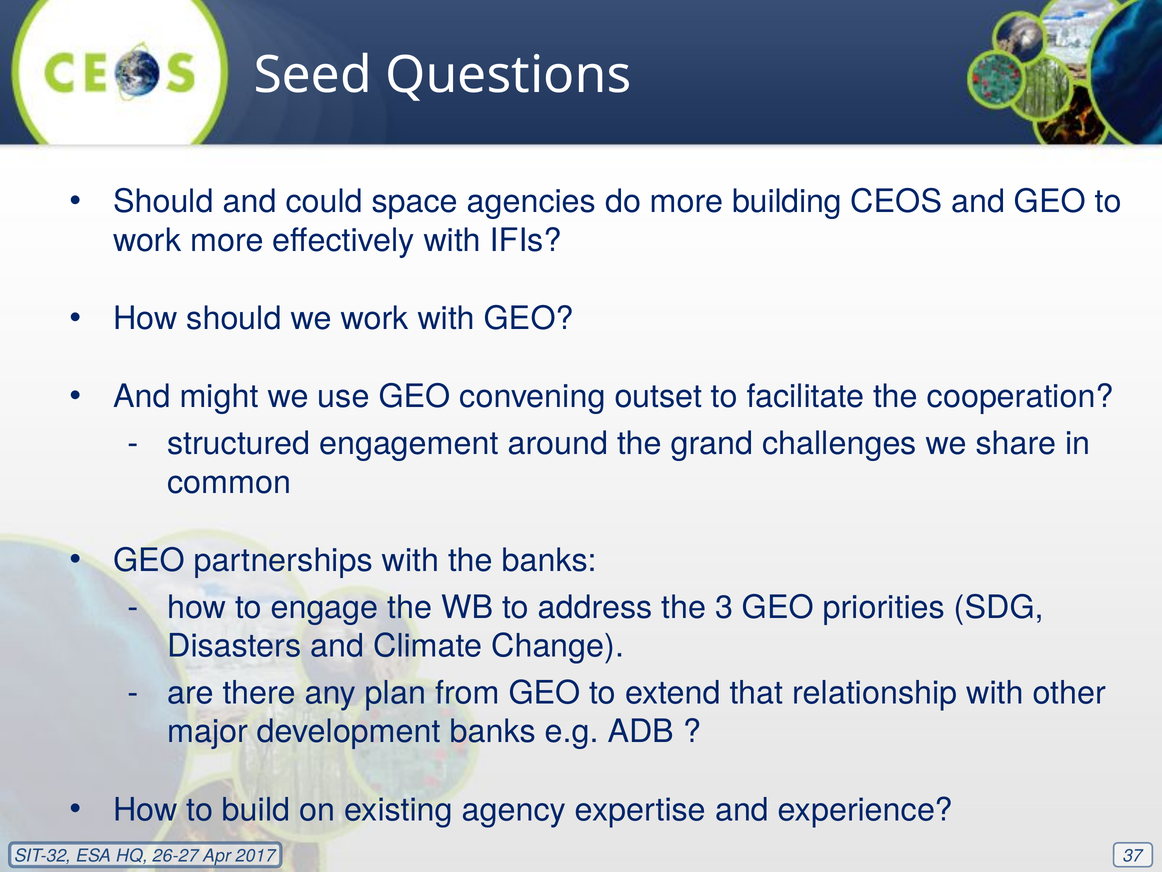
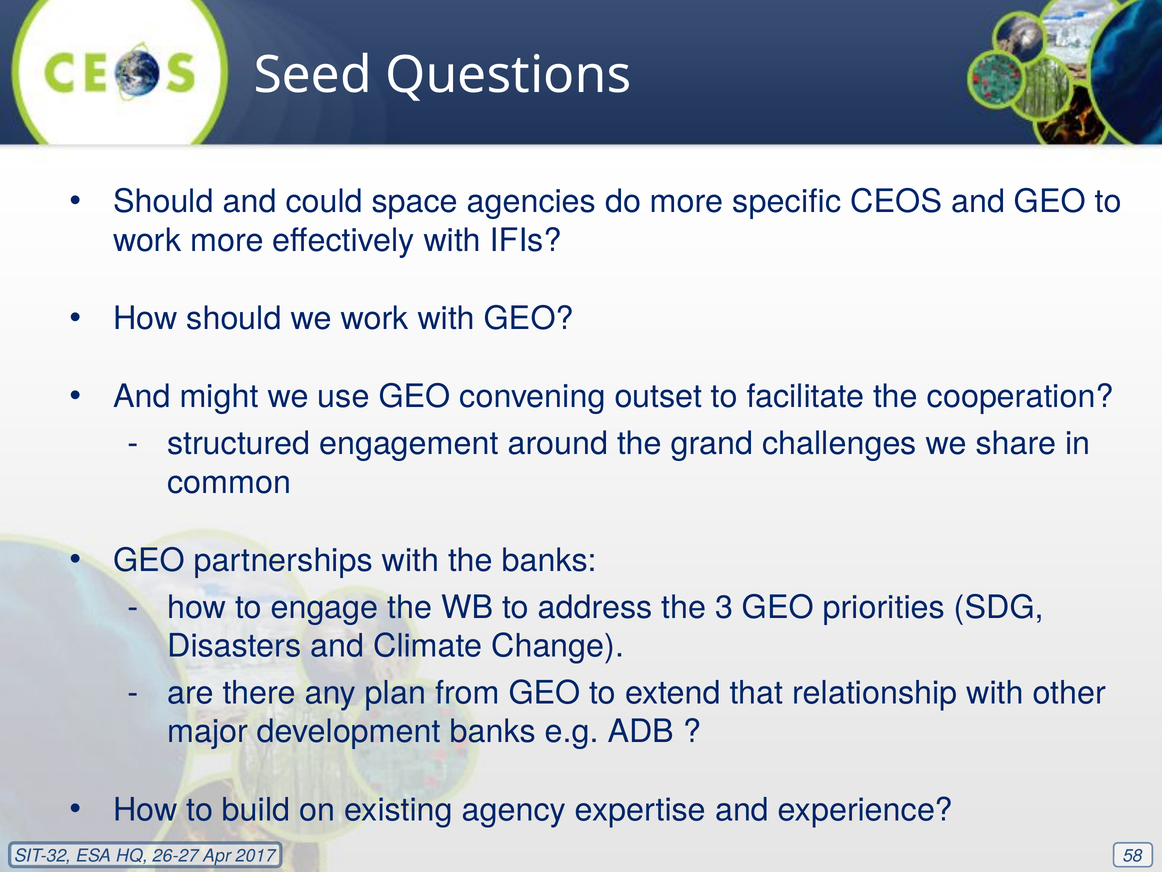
building: building -> specific (787, 202)
37: 37 -> 58 (1133, 855)
